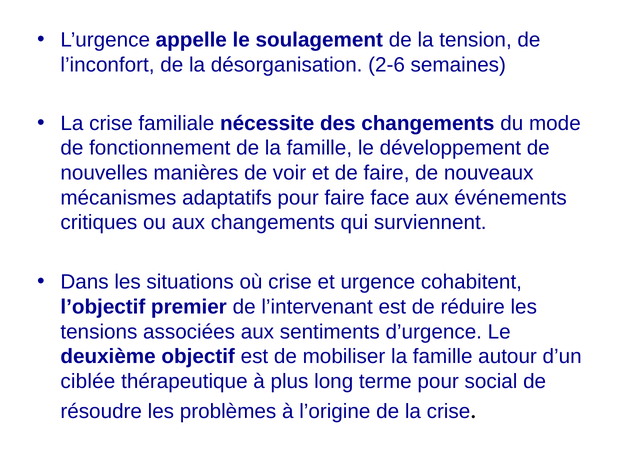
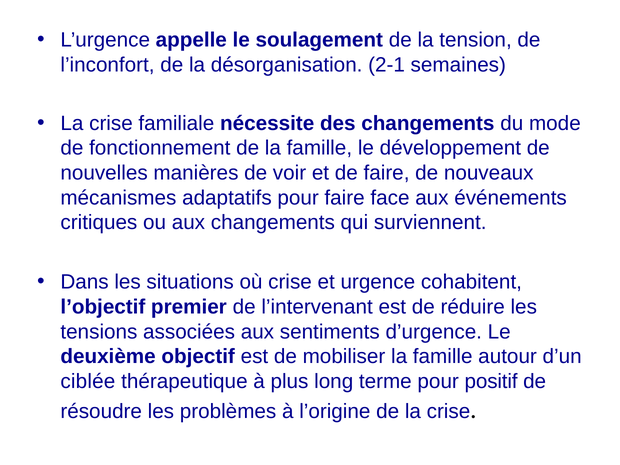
2-6: 2-6 -> 2-1 (387, 65)
social: social -> positif (491, 381)
